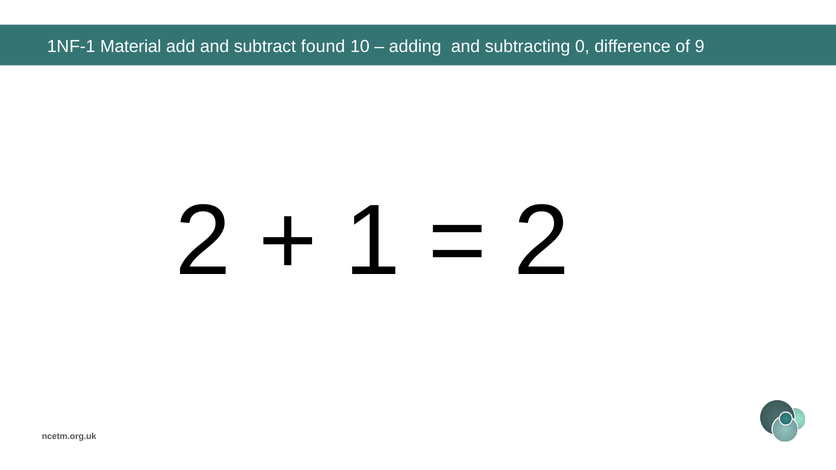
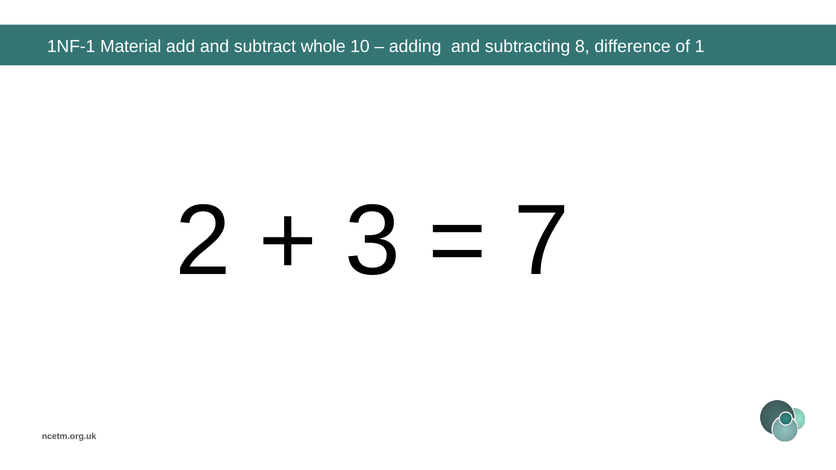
found: found -> whole (323, 47)
0: 0 -> 8 (582, 47)
9: 9 -> 1 (700, 47)
1: 1 -> 3 (373, 241)
2: 2 -> 7 (542, 241)
